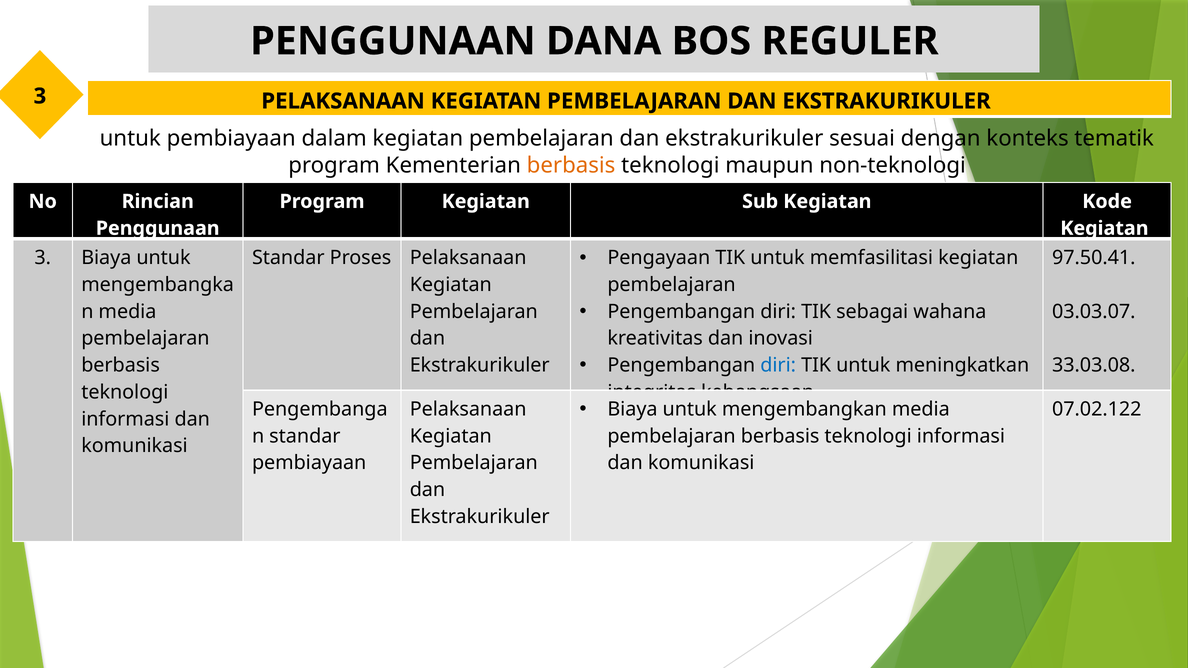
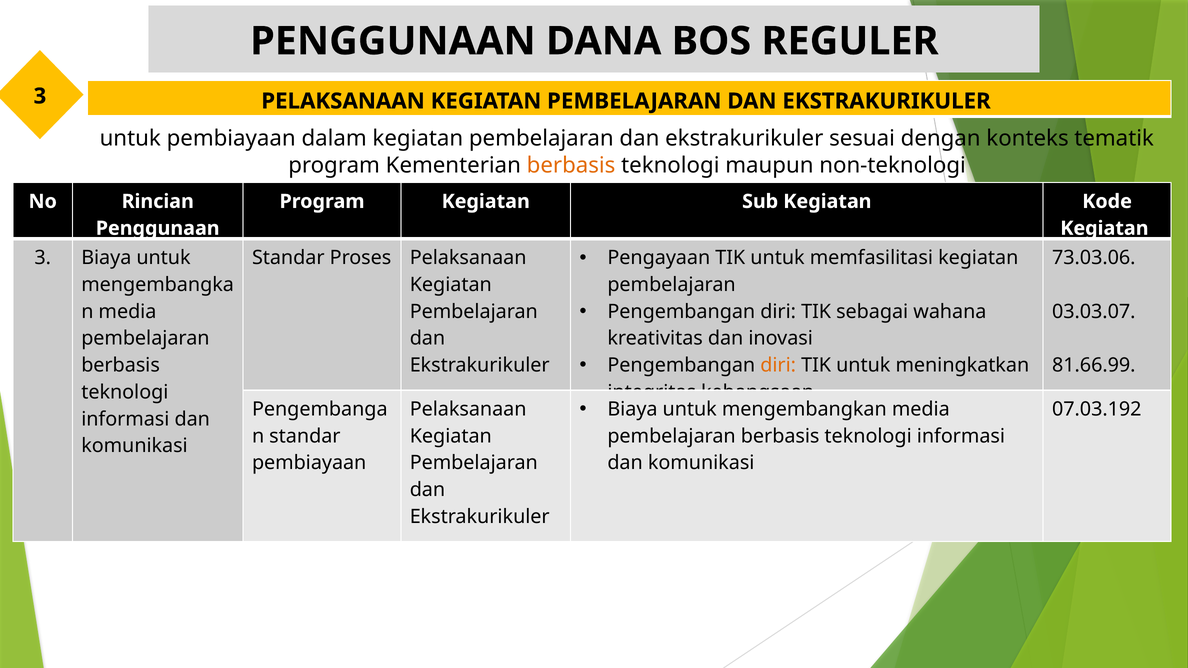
97.50.41: 97.50.41 -> 73.03.06 (1094, 258)
diri colour: blue -> orange (778, 365)
33.03.08: 33.03.08 -> 81.66.99 (1094, 365)
07.02.122: 07.02.122 -> 07.03.192 (1097, 409)
